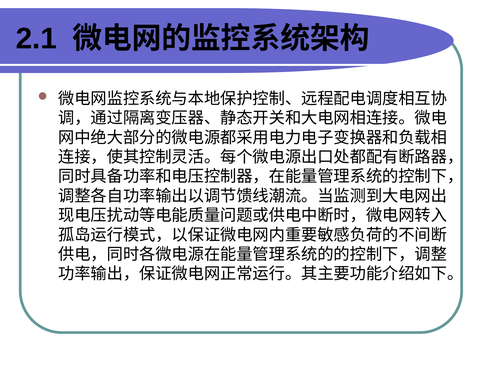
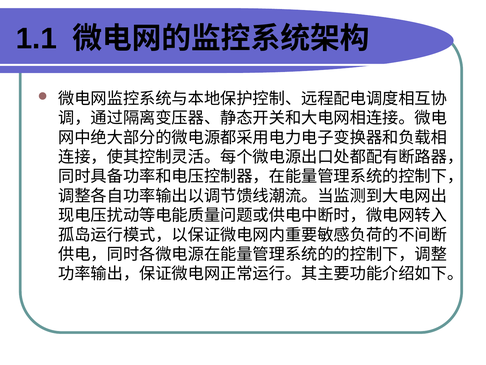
2.1: 2.1 -> 1.1 (36, 39)
